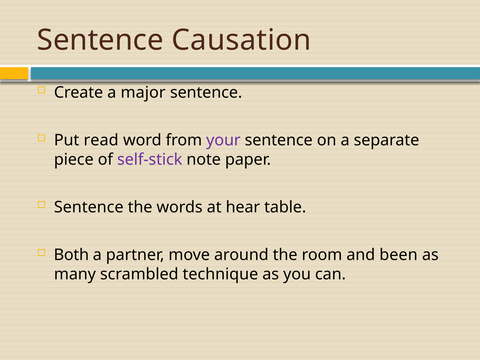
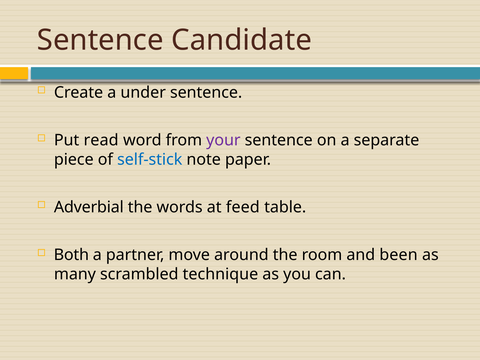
Causation: Causation -> Candidate (242, 40)
major: major -> under (143, 92)
self-stick colour: purple -> blue (150, 159)
Sentence: Sentence -> Adverbial (89, 207)
hear: hear -> feed (243, 207)
